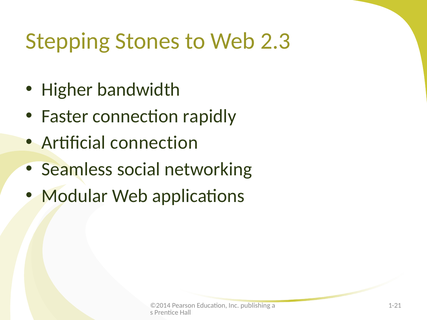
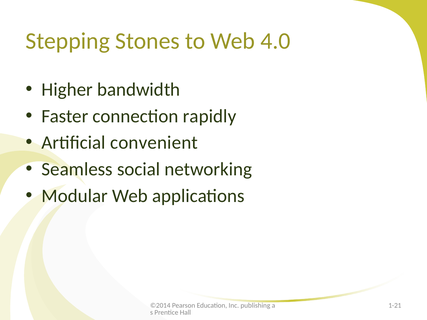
2.3: 2.3 -> 4.0 (275, 41)
Artificial connection: connection -> convenient (154, 143)
